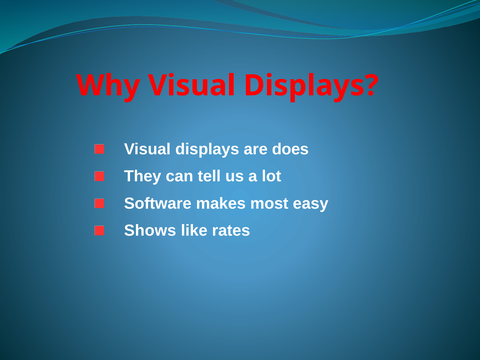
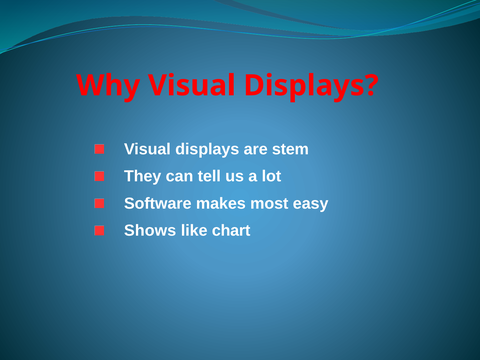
does: does -> stem (290, 149)
rates: rates -> chart (231, 231)
